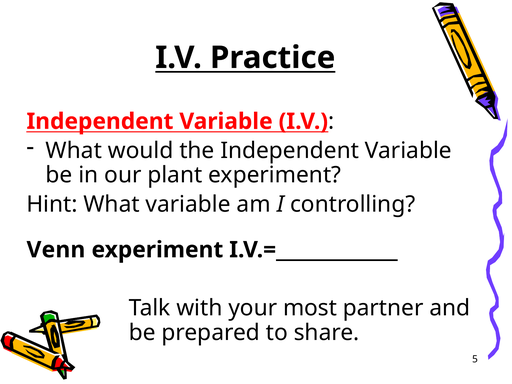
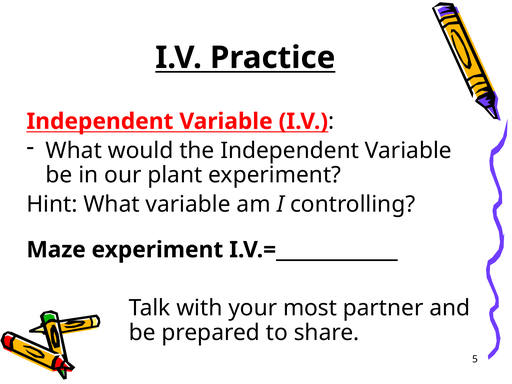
Venn: Venn -> Maze (56, 250)
